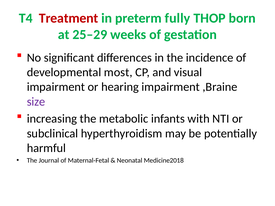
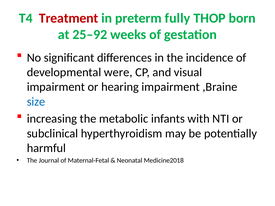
25–29: 25–29 -> 25–92 (90, 35)
most: most -> were (118, 72)
size colour: purple -> blue (36, 102)
